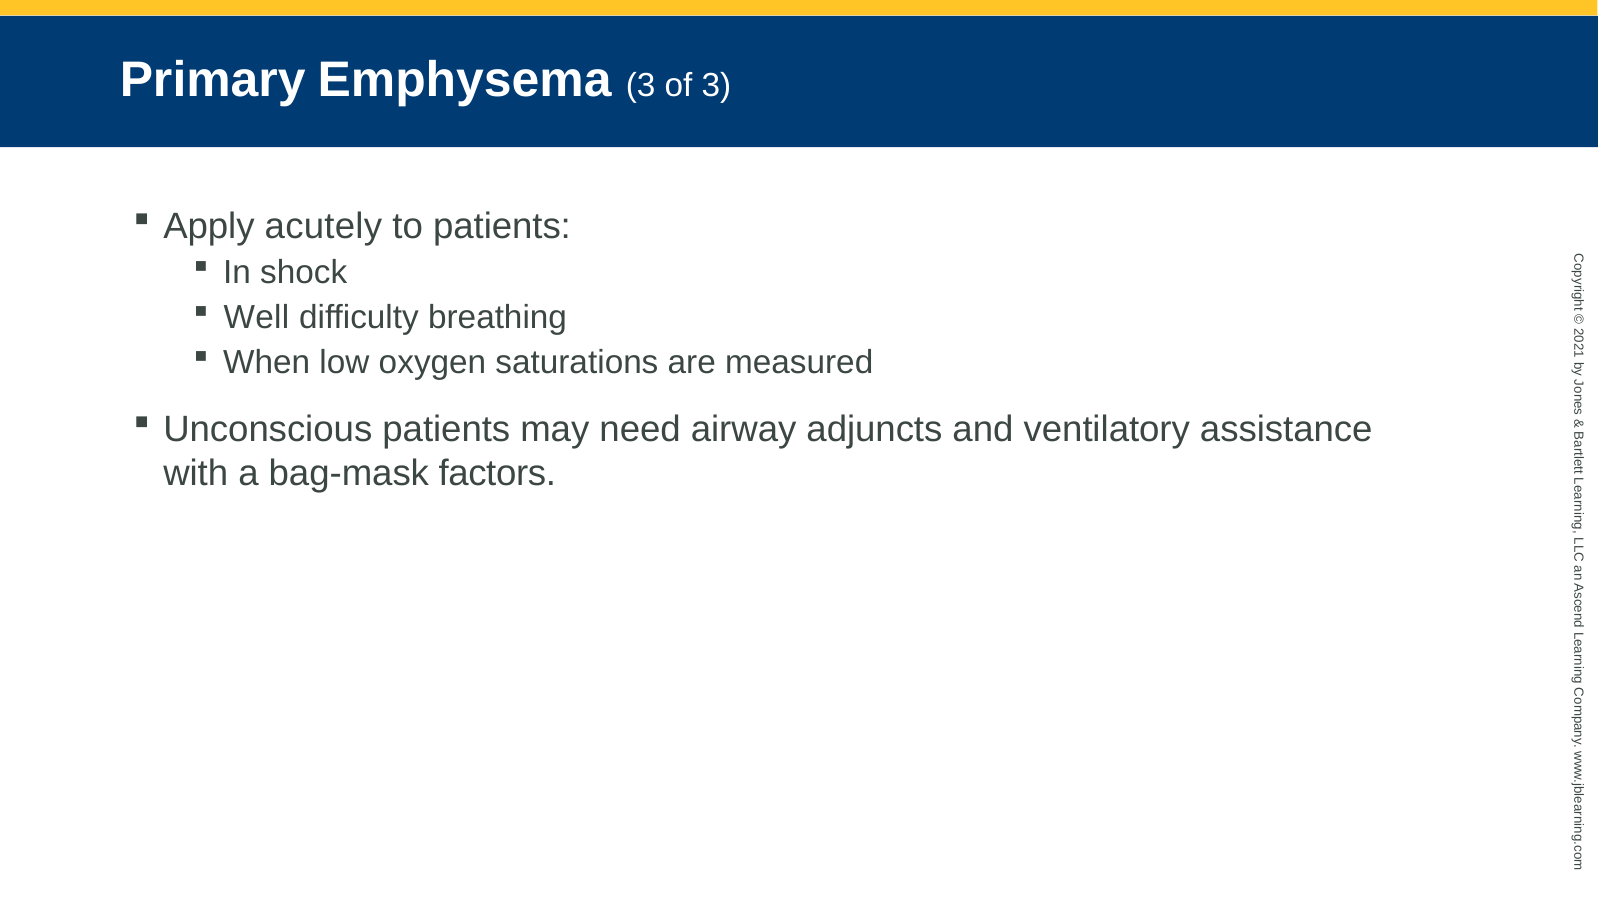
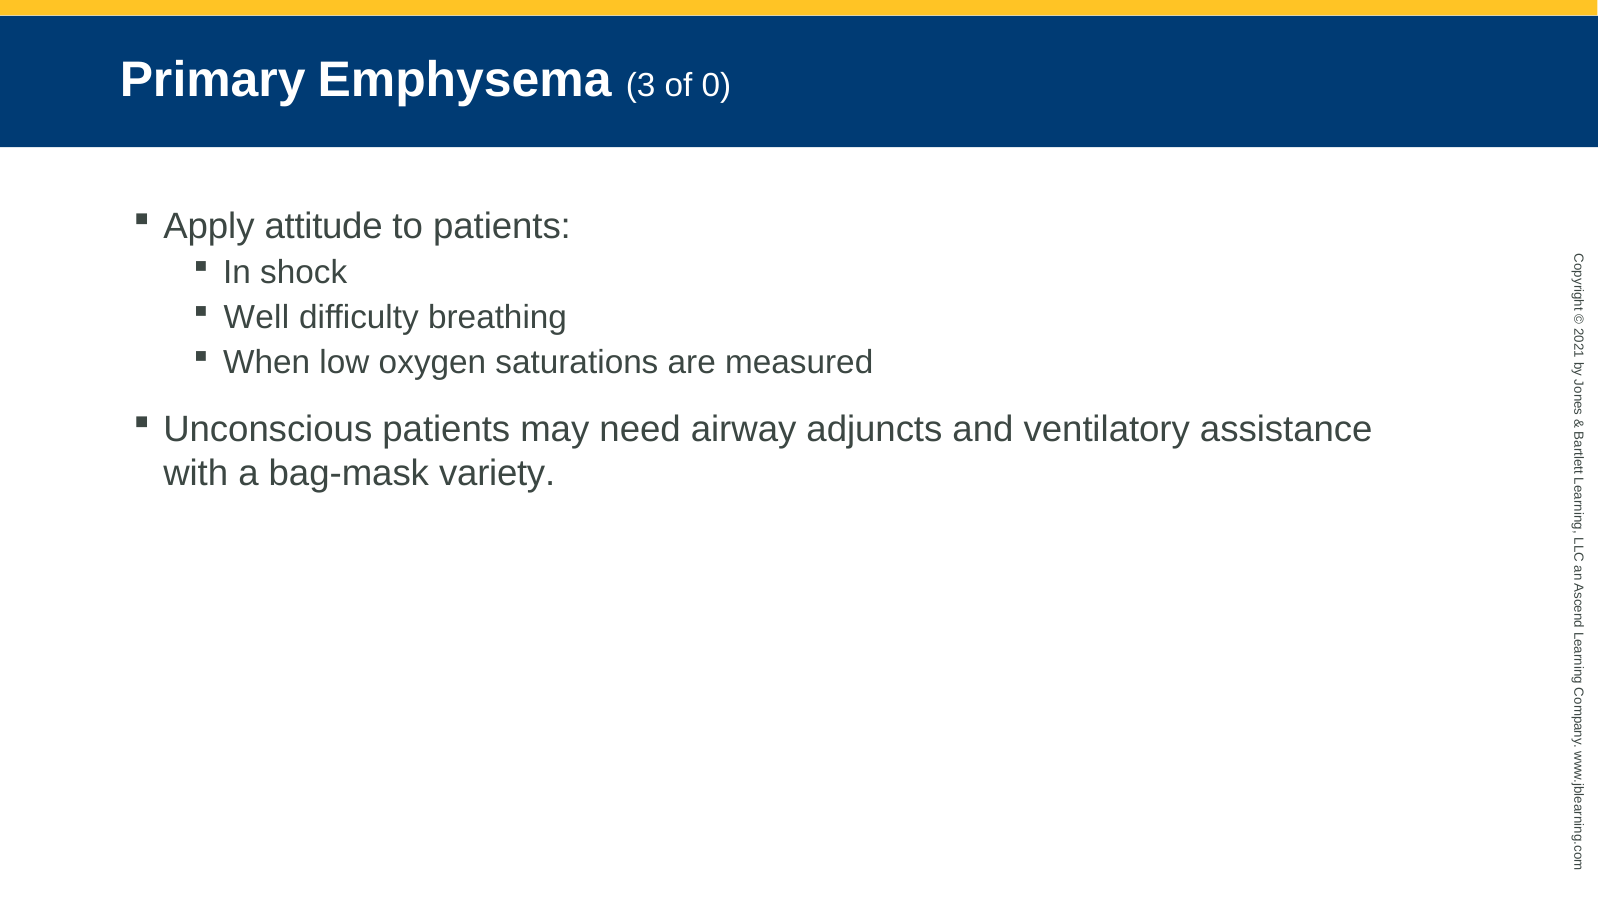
of 3: 3 -> 0 (716, 86)
acutely: acutely -> attitude (324, 226)
factors: factors -> variety (497, 474)
